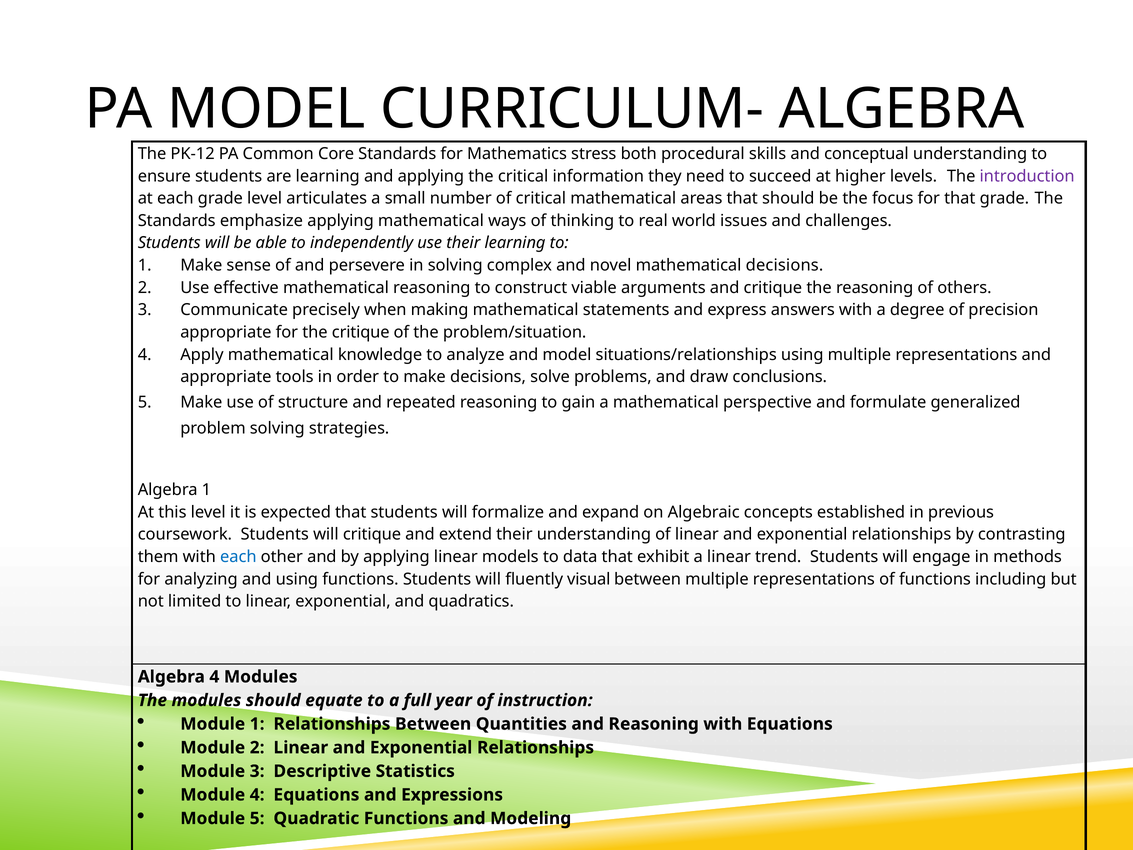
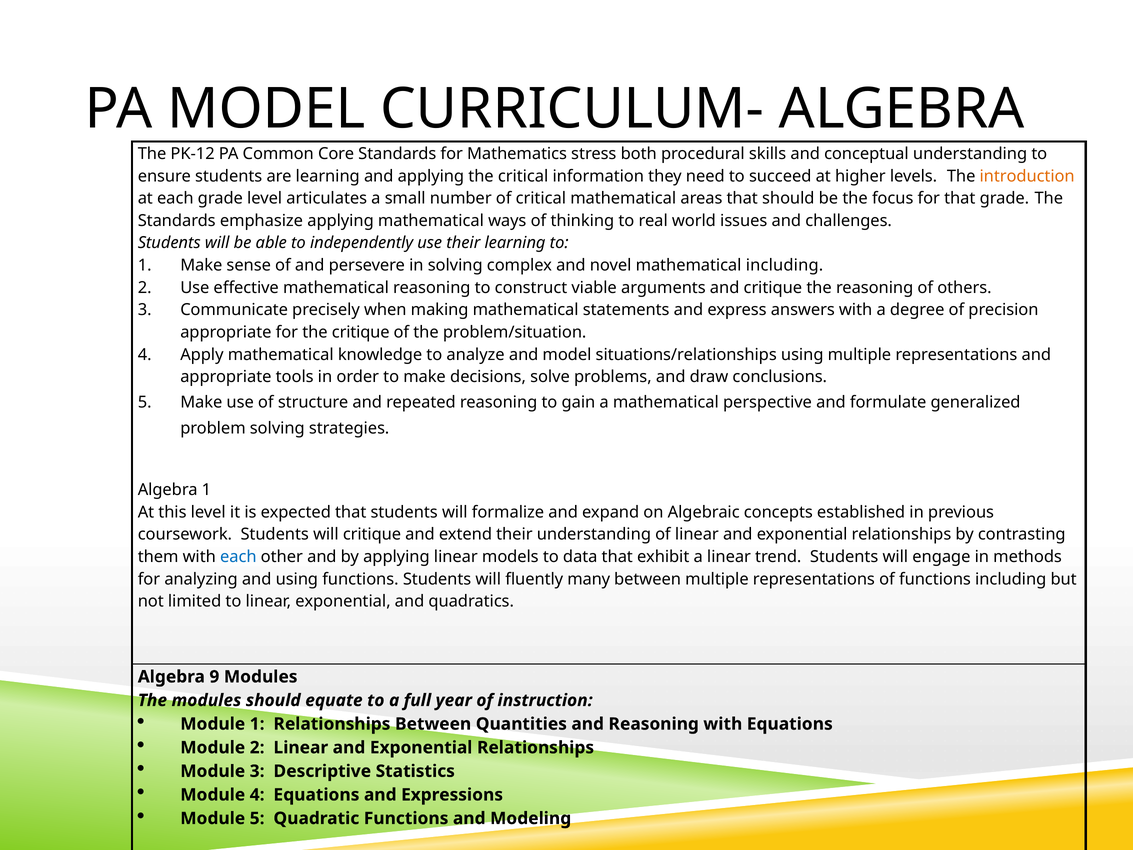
introduction colour: purple -> orange (1027, 176)
mathematical decisions: decisions -> including (785, 265)
visual: visual -> many (589, 579)
Algebra 4: 4 -> 9 (214, 677)
